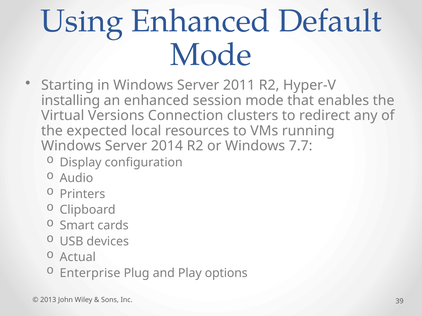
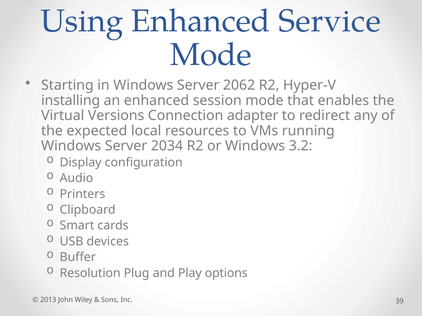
Default: Default -> Service (330, 21)
2011: 2011 -> 2062 (239, 85)
clusters: clusters -> adapter (253, 116)
2014: 2014 -> 2034 (167, 146)
7.7: 7.7 -> 3.2 (301, 146)
Actual: Actual -> Buffer (78, 258)
Enterprise: Enterprise -> Resolution (90, 273)
